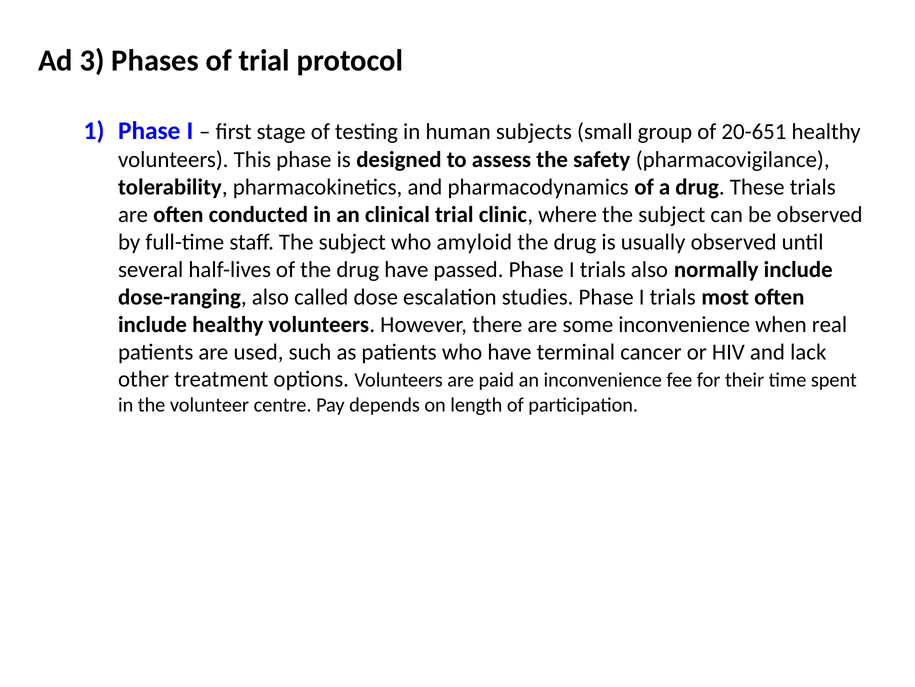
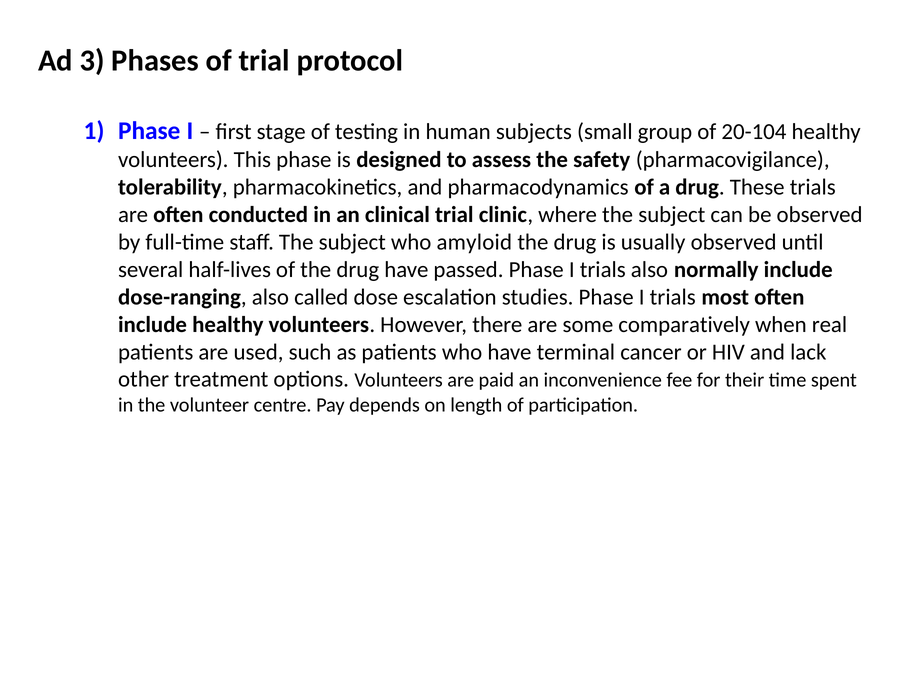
20-651: 20-651 -> 20-104 (754, 131)
some inconvenience: inconvenience -> comparatively (684, 324)
